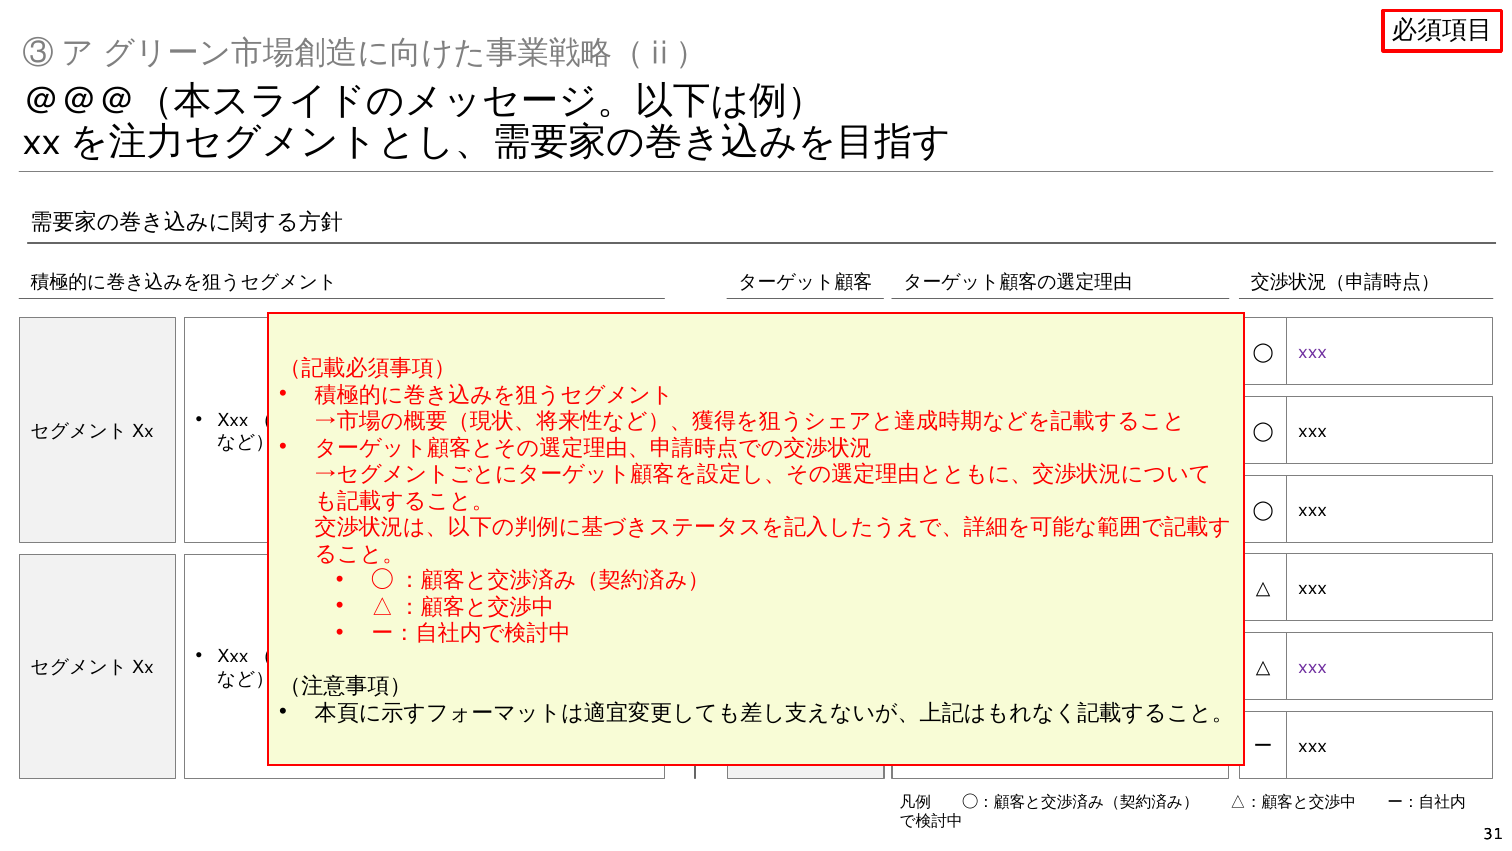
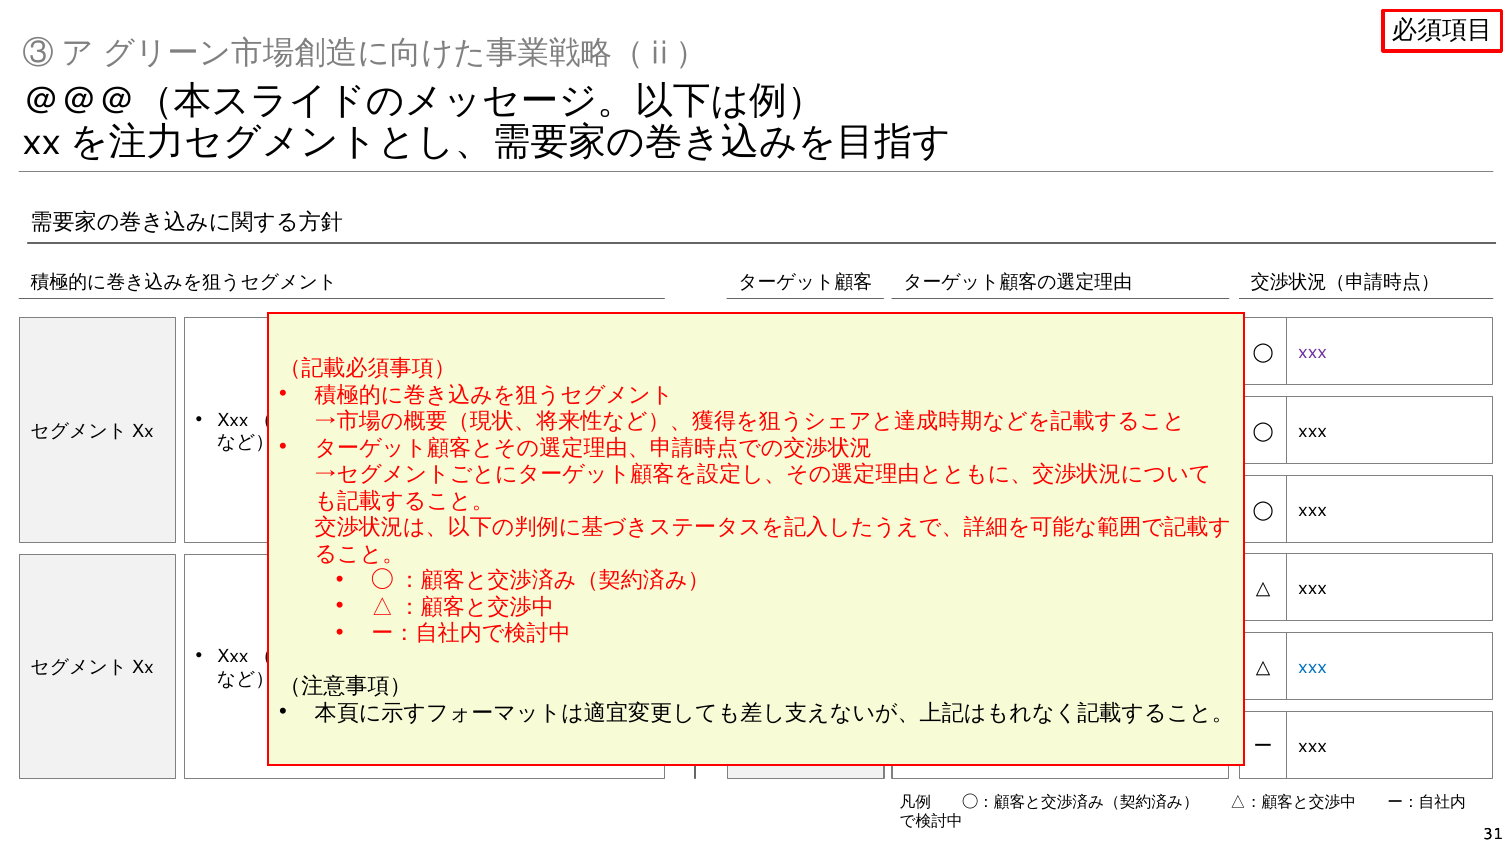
xxx colour: purple -> blue (1313, 667)
